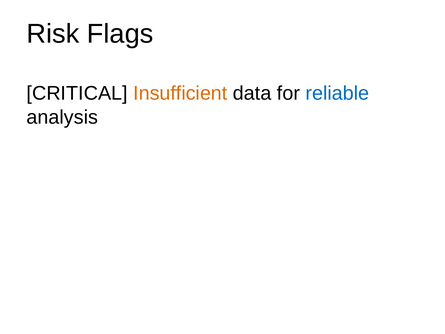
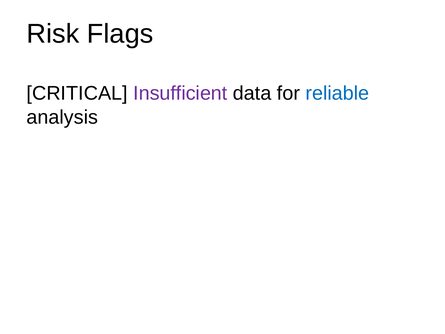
Insufficient colour: orange -> purple (180, 93)
